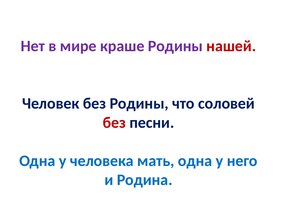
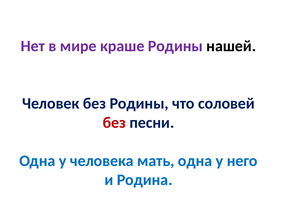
нашей colour: red -> black (231, 46)
